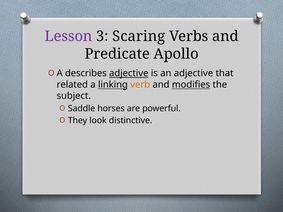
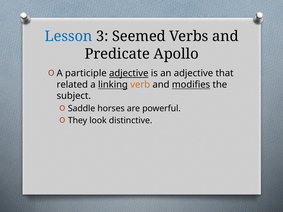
Lesson colour: purple -> blue (69, 36)
Scaring: Scaring -> Seemed (139, 36)
describes: describes -> participle (86, 73)
